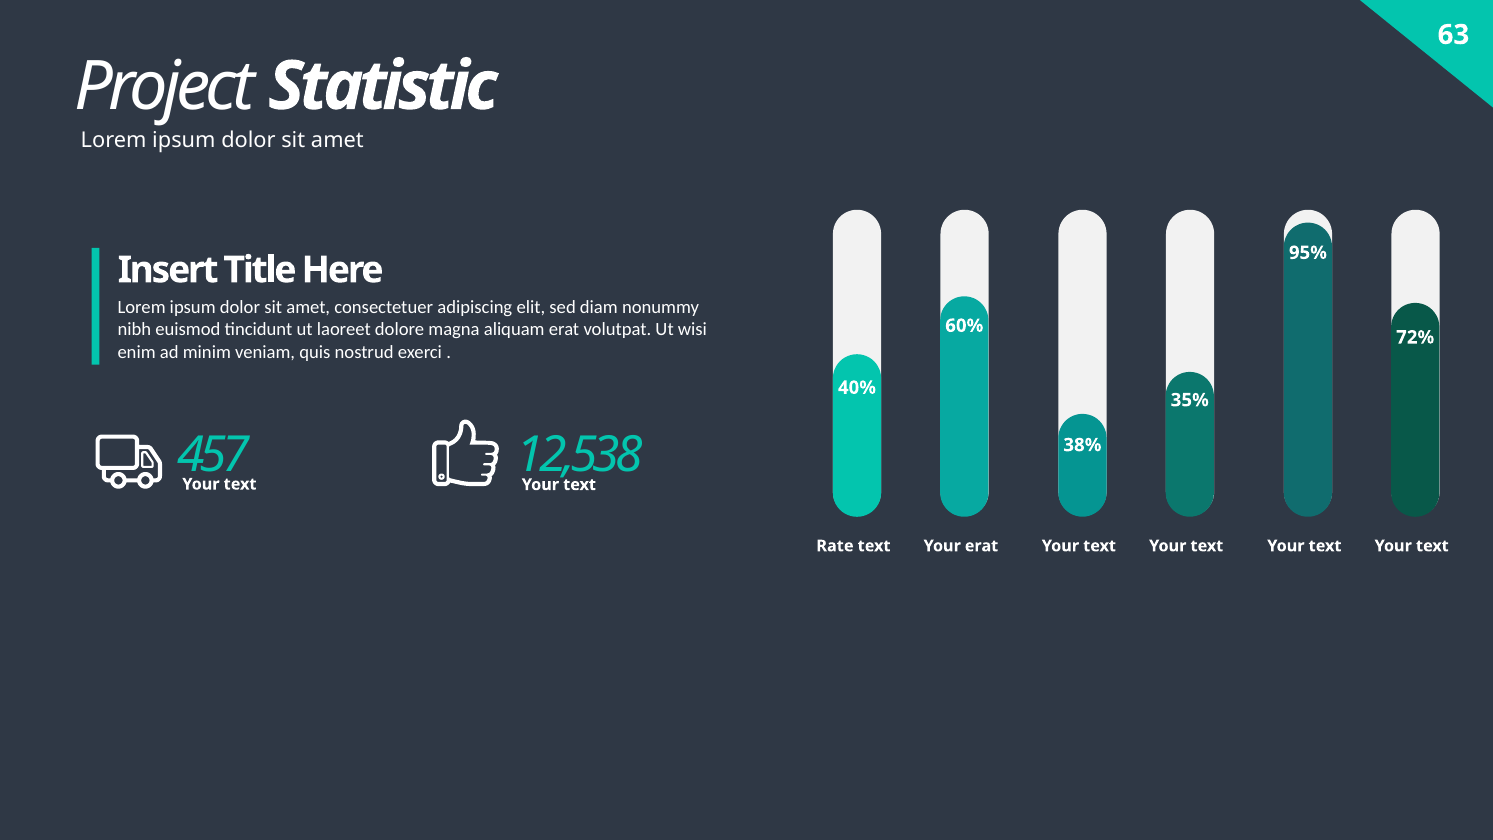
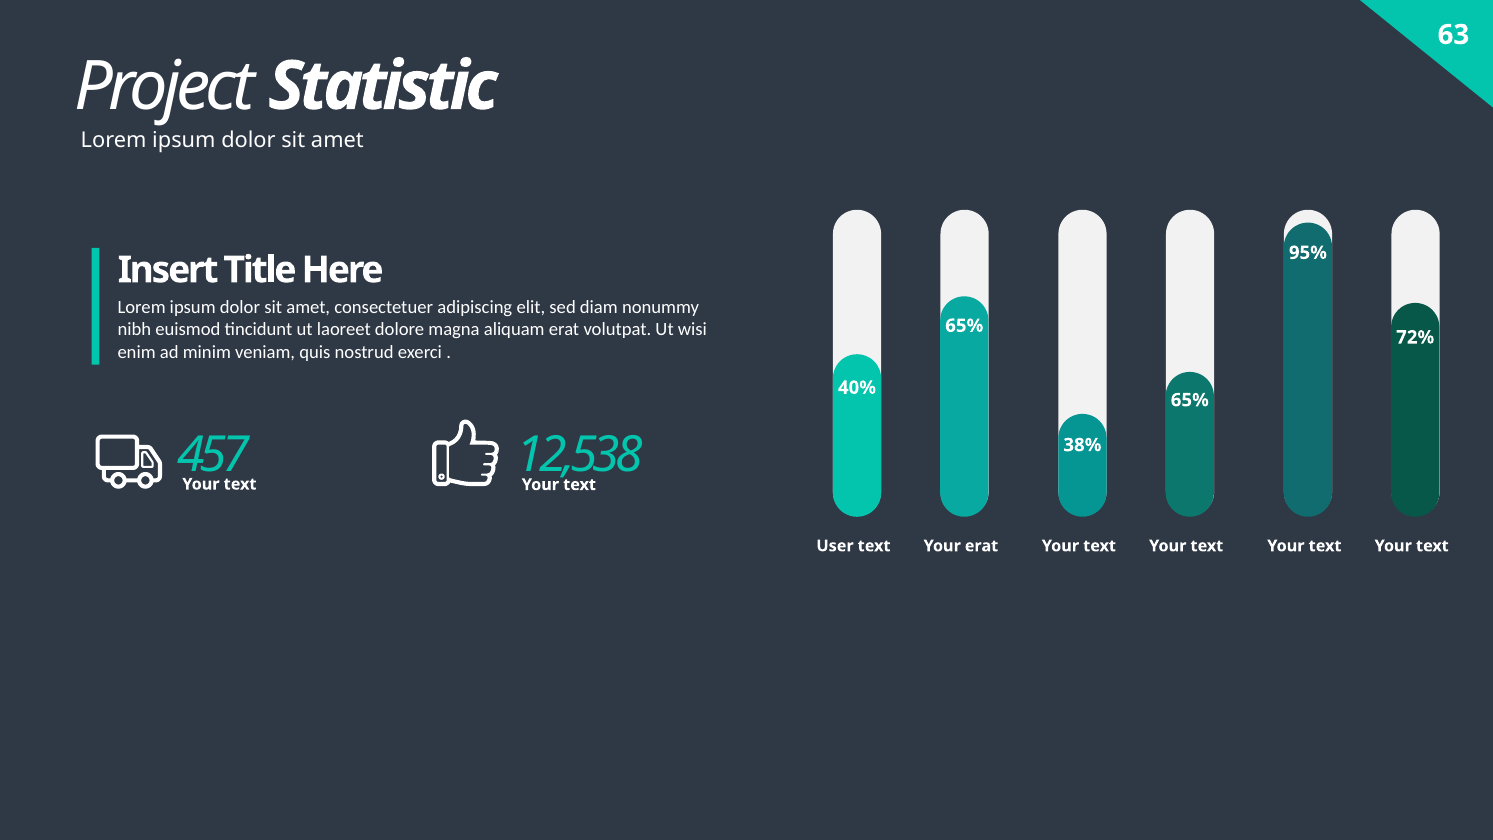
60%: 60% -> 65% (964, 326)
35%: 35% -> 65% (1190, 400)
Rate: Rate -> User (835, 546)
